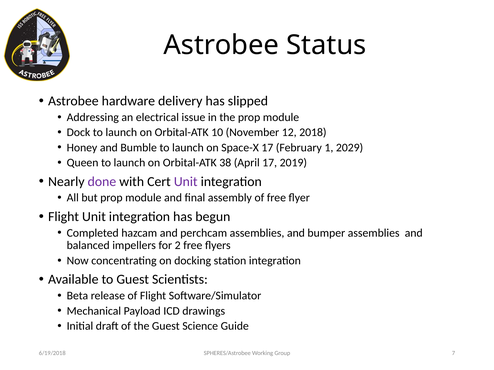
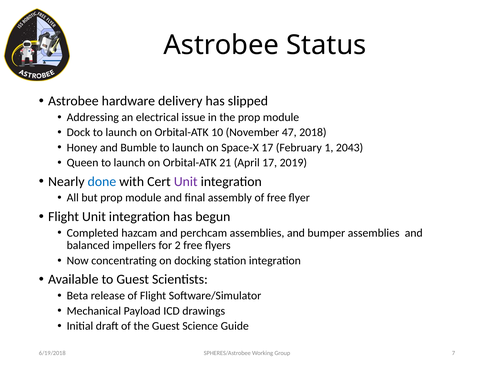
12: 12 -> 47 (289, 133)
2029: 2029 -> 2043 (350, 148)
38: 38 -> 21 (225, 163)
done colour: purple -> blue (102, 182)
